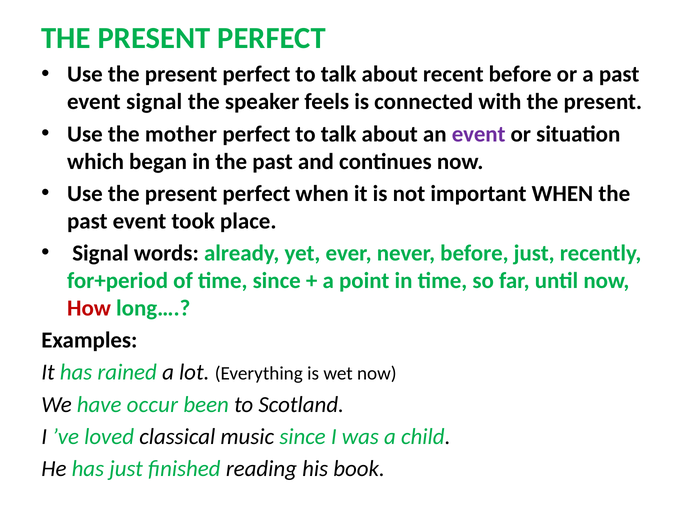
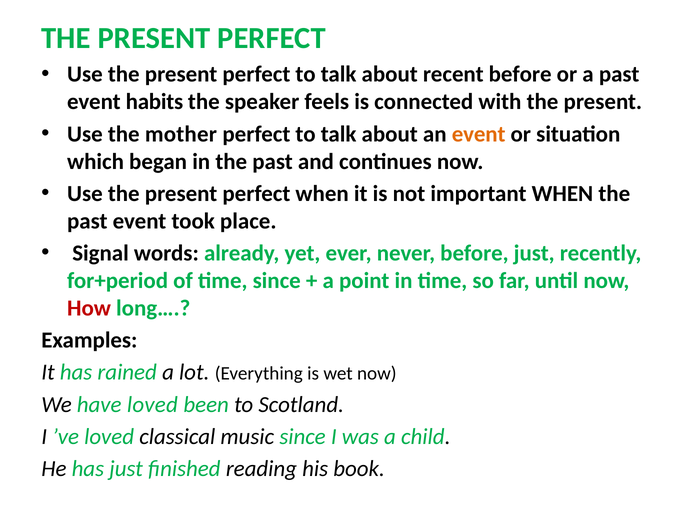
event signal: signal -> habits (154, 102)
event colour: purple -> orange (479, 134)
have occur: occur -> loved (152, 404)
